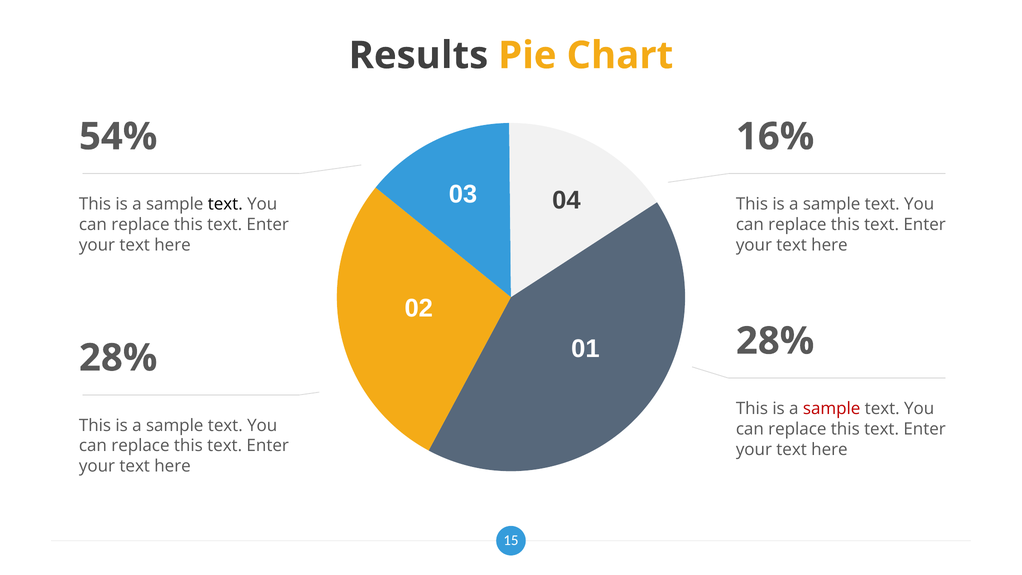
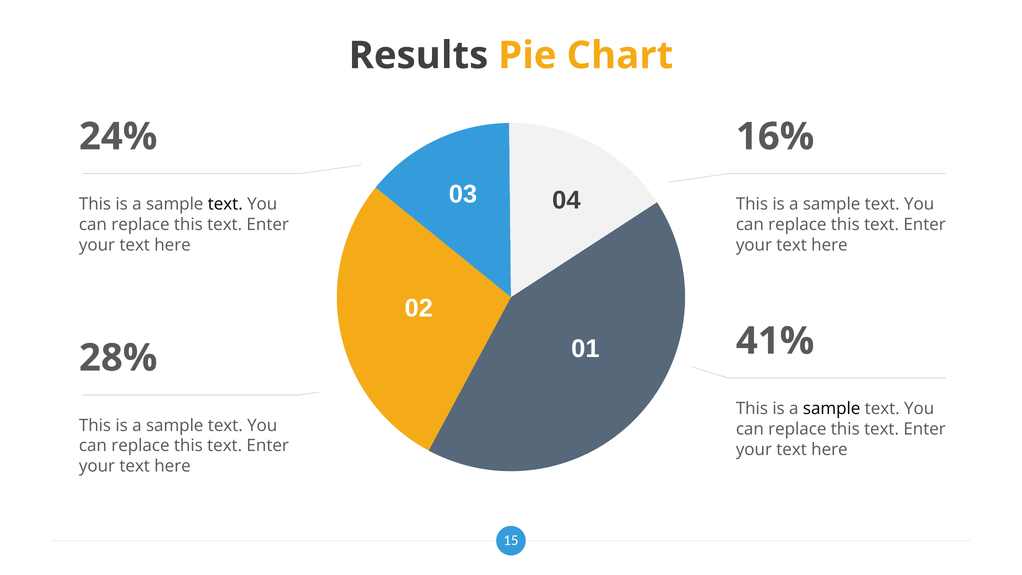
54%: 54% -> 24% (118, 137)
28%: 28% -> 41% (775, 341)
sample colour: red -> black (832, 409)
